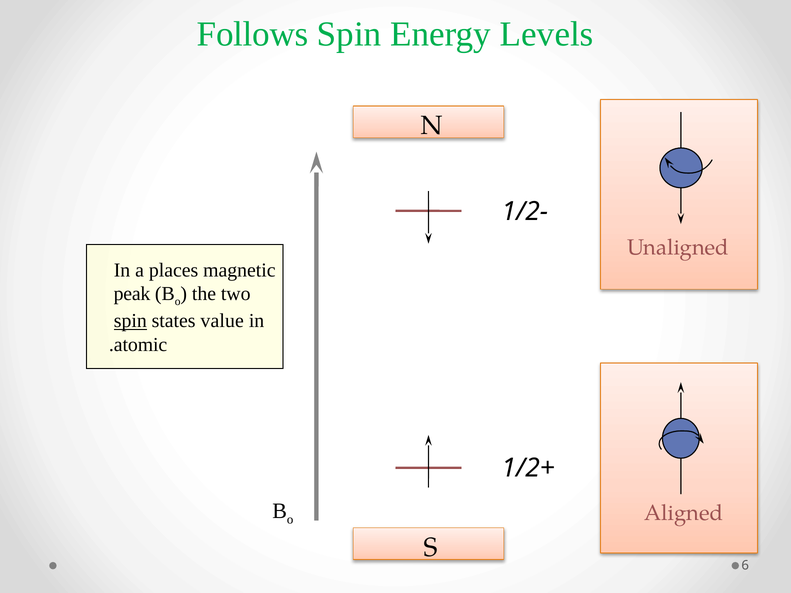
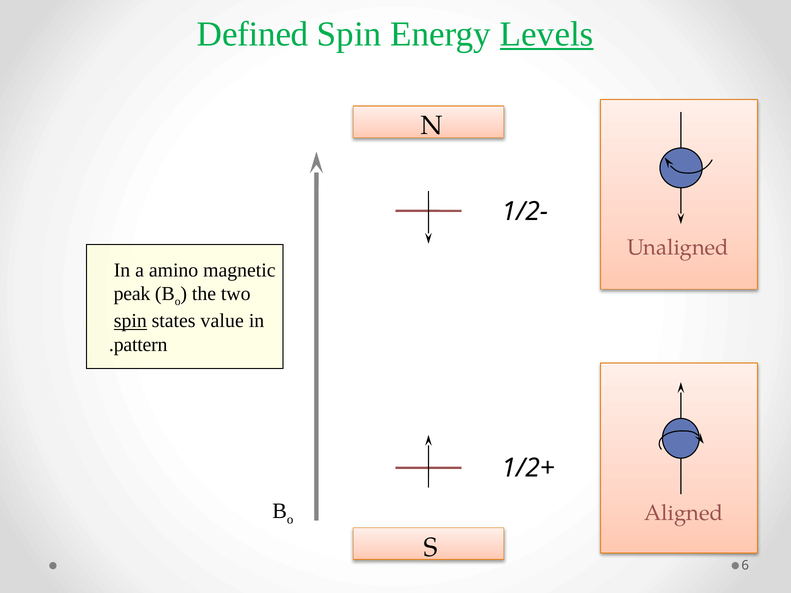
Follows: Follows -> Defined (253, 34)
Levels underline: none -> present (547, 34)
places: places -> amino (174, 270)
atomic: atomic -> pattern (141, 345)
